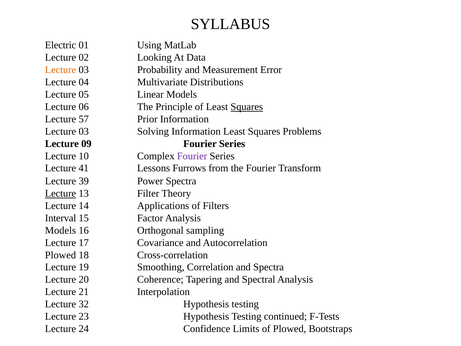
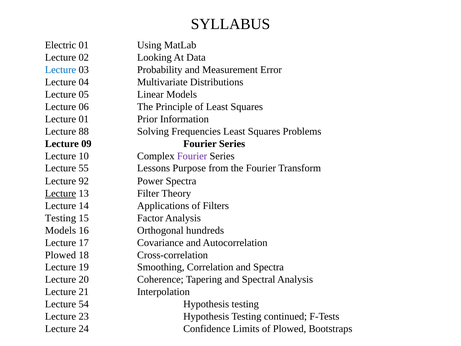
Lecture colour: orange -> blue (61, 70)
Squares underline: present -> none (247, 107)
Lecture 57: 57 -> 01 (84, 119)
03: 03 -> 88 (84, 131)
Solving Information: Information -> Frequencies (196, 131)
41: 41 -> 55 (84, 168)
Furrows: Furrows -> Purpose (189, 168)
39: 39 -> 92 (84, 181)
Interval: Interval -> Testing (60, 218)
sampling: sampling -> hundreds (205, 230)
32: 32 -> 54 (84, 304)
